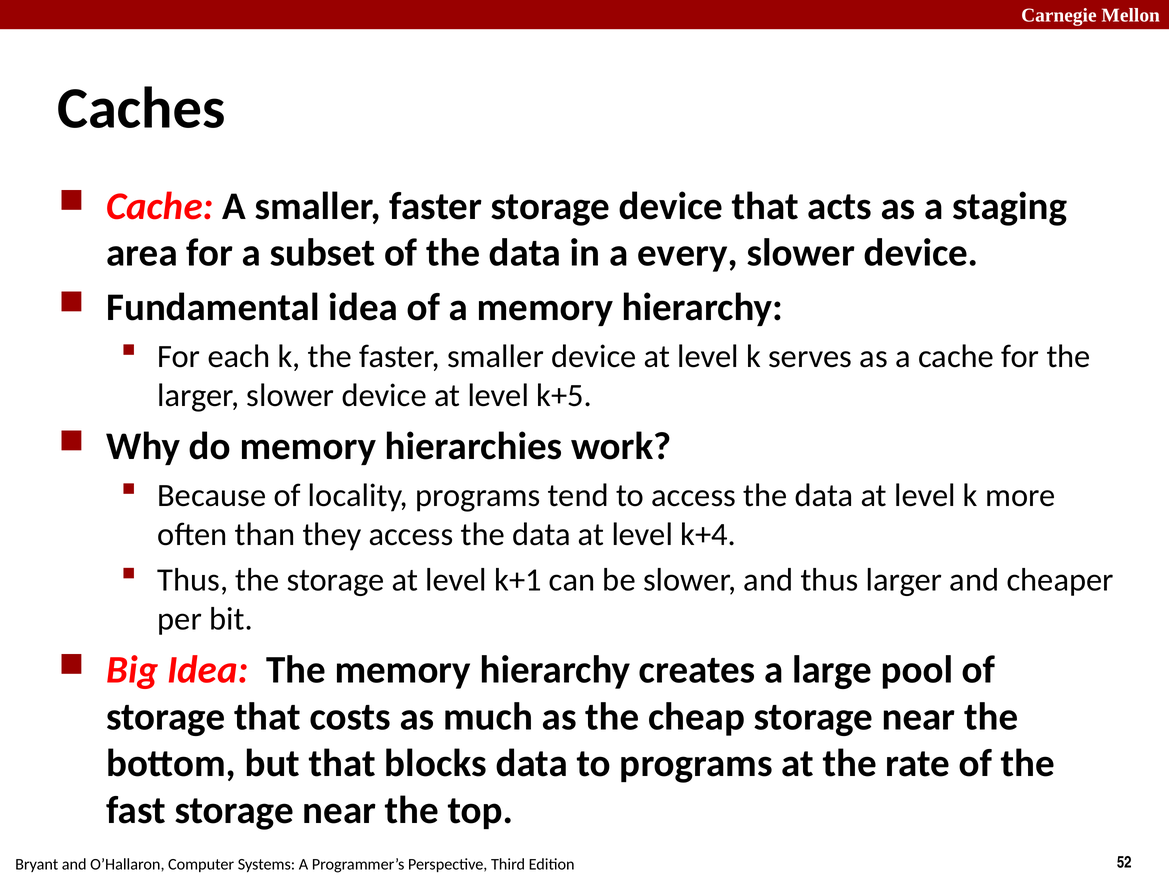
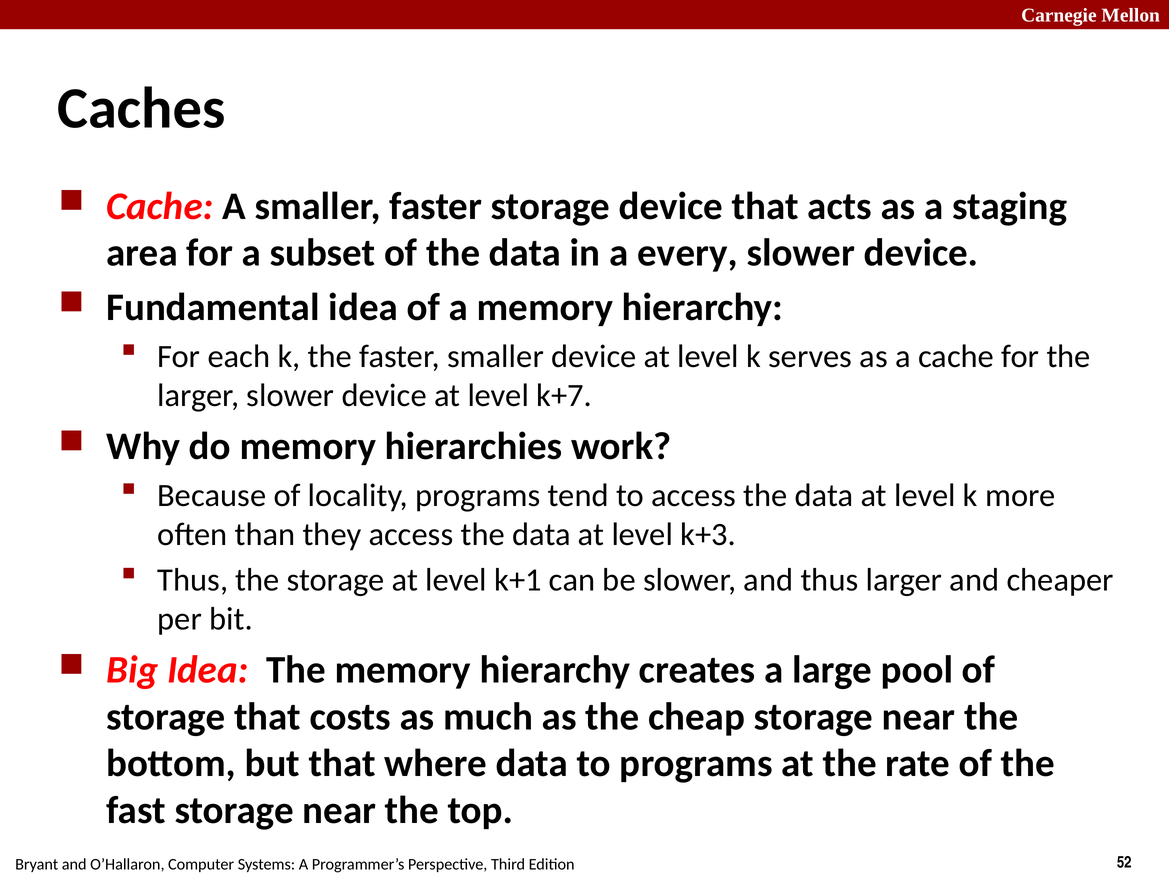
k+5: k+5 -> k+7 (564, 395)
k+4: k+4 -> k+3 (708, 534)
blocks: blocks -> where (436, 763)
